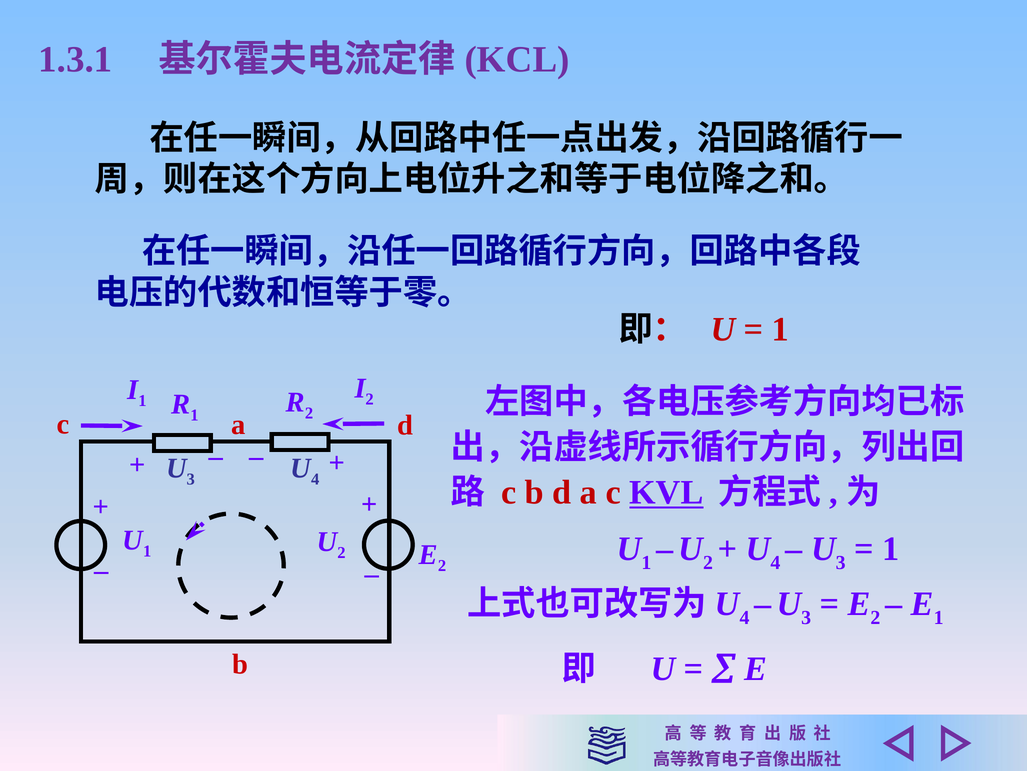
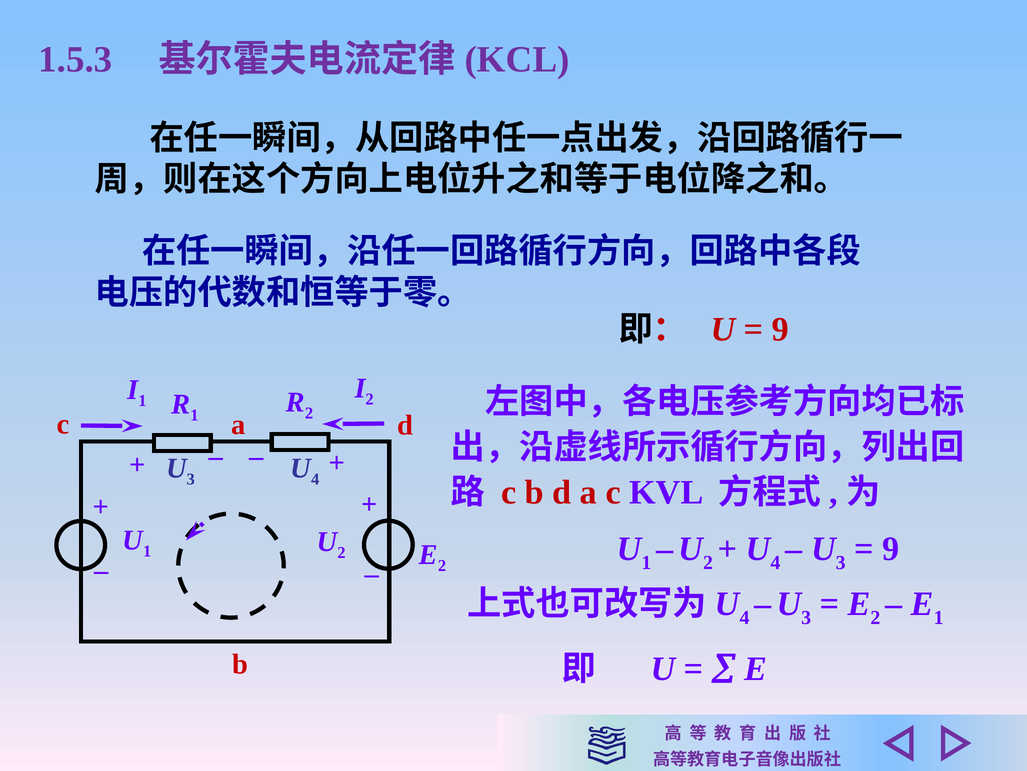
1.3.1: 1.3.1 -> 1.5.3 (75, 59)
1: 1 -> 9 (780, 329)
KVL underline: present -> none (666, 492)
1: 1 -> 9 (891, 549)
